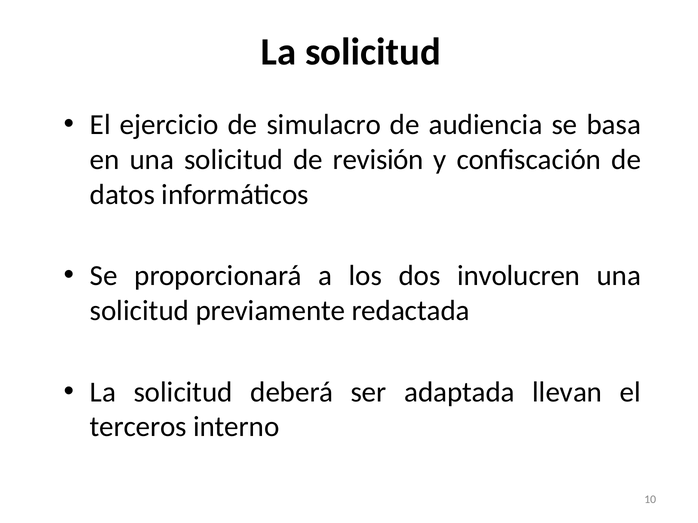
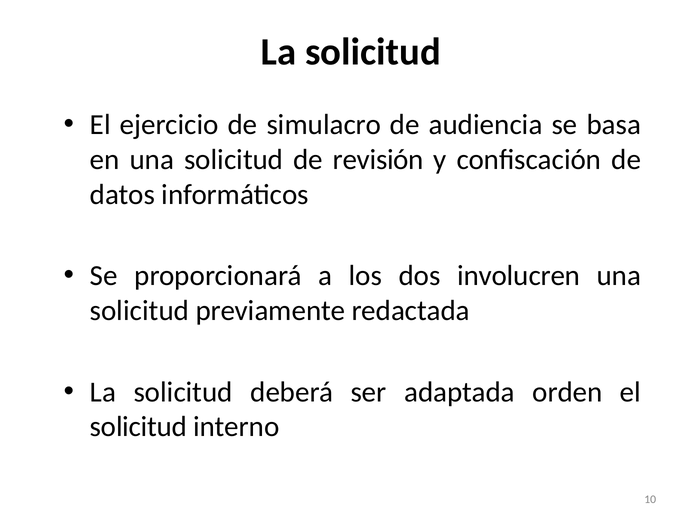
llevan: llevan -> orden (567, 392)
terceros: terceros -> solicitud (138, 427)
